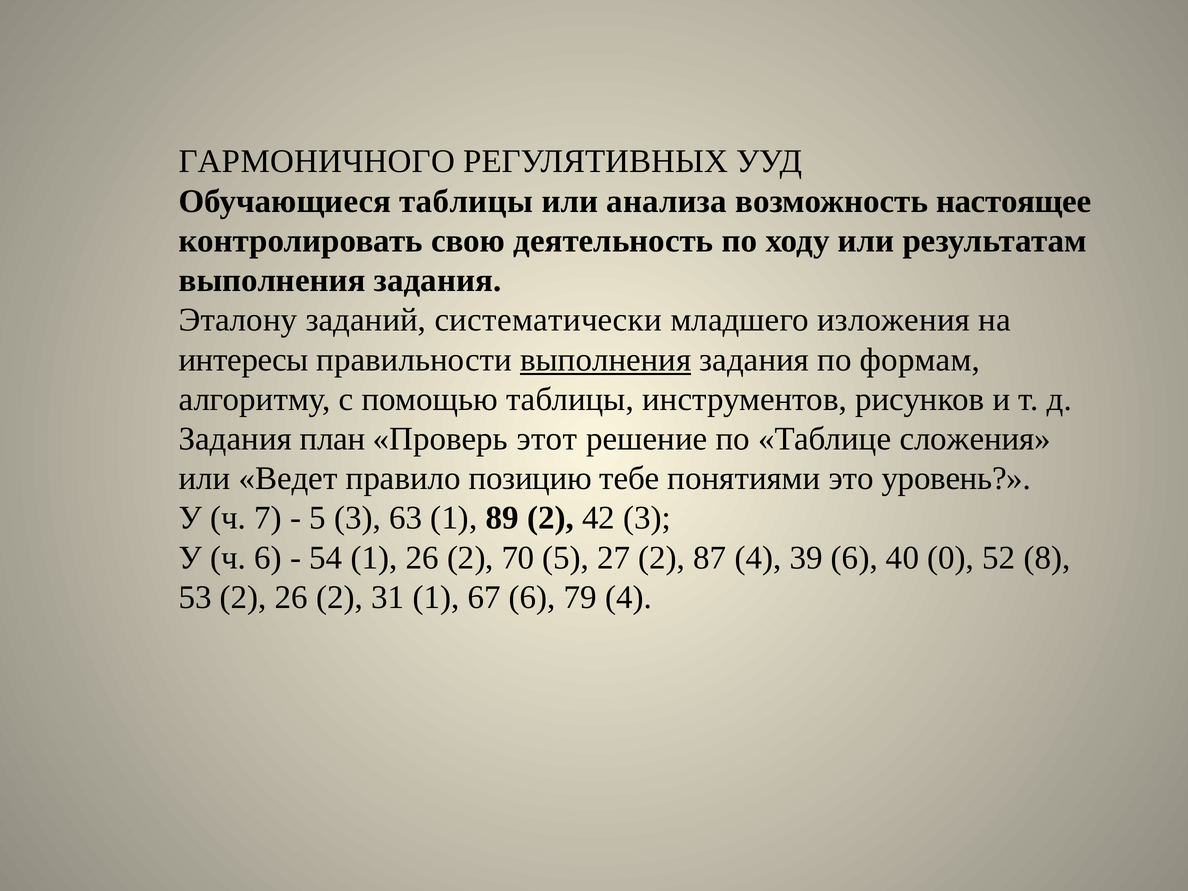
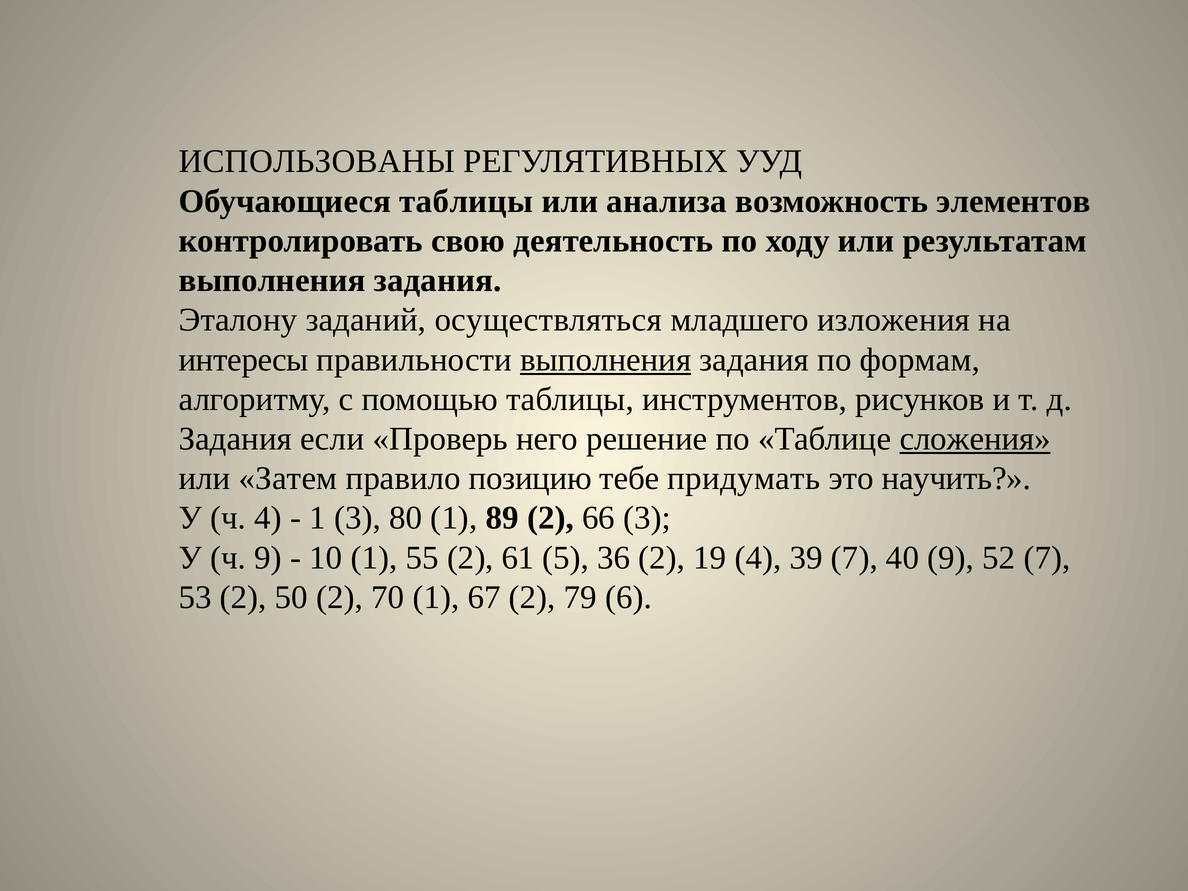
ГАРМОНИЧНОГО: ГАРМОНИЧНОГО -> ИСПОЛЬЗОВАНЫ (317, 162)
настоящее: настоящее -> элементов (1013, 201)
систематически: систематически -> осуществляться (548, 320)
план: план -> если (332, 439)
этот: этот -> него (547, 439)
сложения underline: none -> present (975, 439)
Ведет: Ведет -> Затем (288, 478)
понятиями: понятиями -> придумать (744, 478)
уровень: уровень -> научить (956, 478)
ч 7: 7 -> 4 (268, 518)
5: 5 -> 1 (318, 518)
63: 63 -> 80 (406, 518)
42: 42 -> 66 (599, 518)
ч 6: 6 -> 9 (268, 558)
54: 54 -> 10 (326, 558)
1 26: 26 -> 55 (422, 558)
70: 70 -> 61 (518, 558)
27: 27 -> 36 (614, 558)
87: 87 -> 19 (710, 558)
39 6: 6 -> 7 (854, 558)
40 0: 0 -> 9 (951, 558)
52 8: 8 -> 7 (1047, 558)
2 26: 26 -> 50 (291, 597)
31: 31 -> 70 (388, 597)
67 6: 6 -> 2 (532, 597)
79 4: 4 -> 6 (629, 597)
